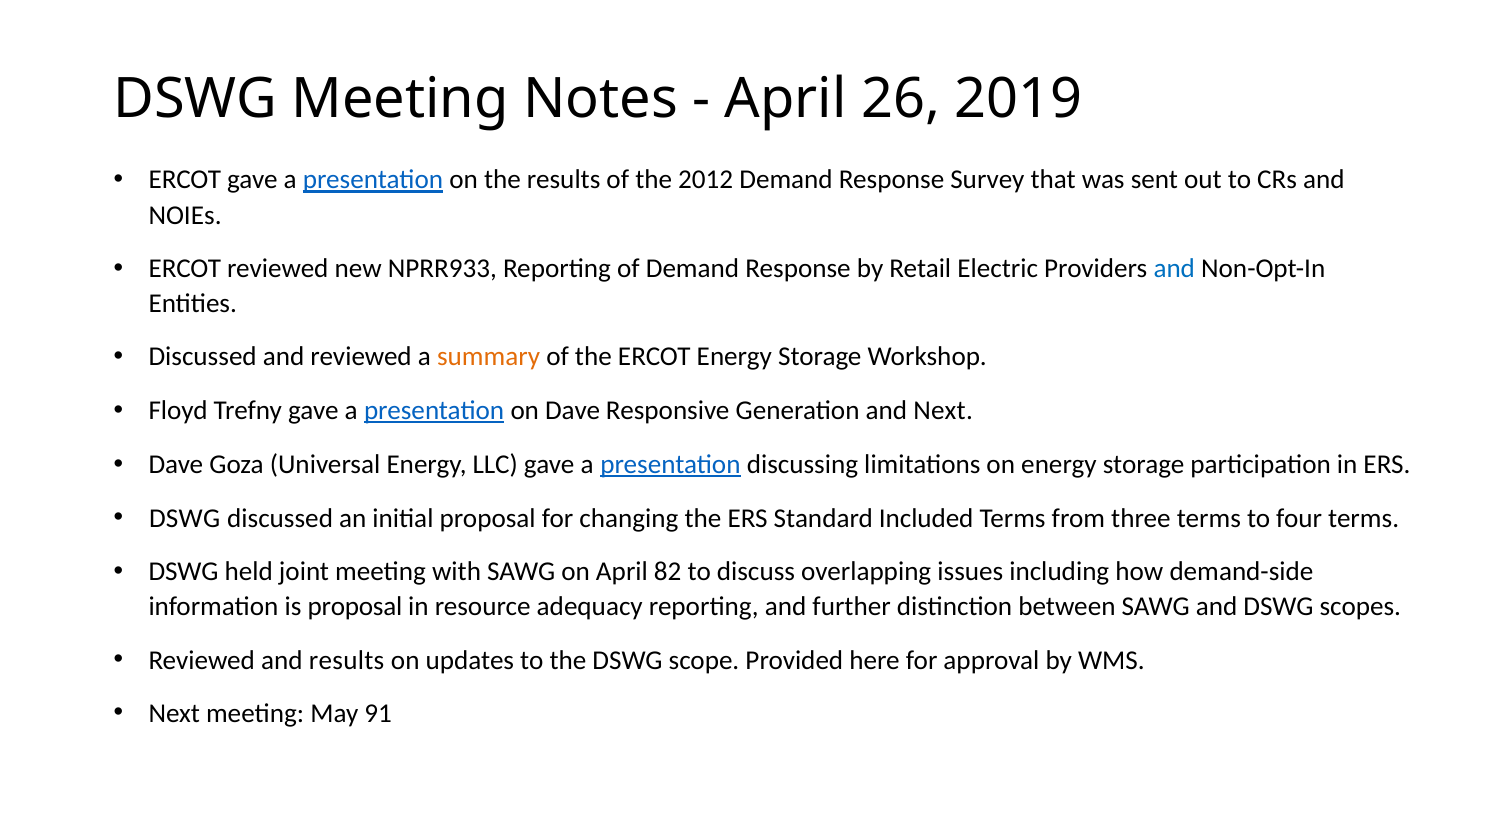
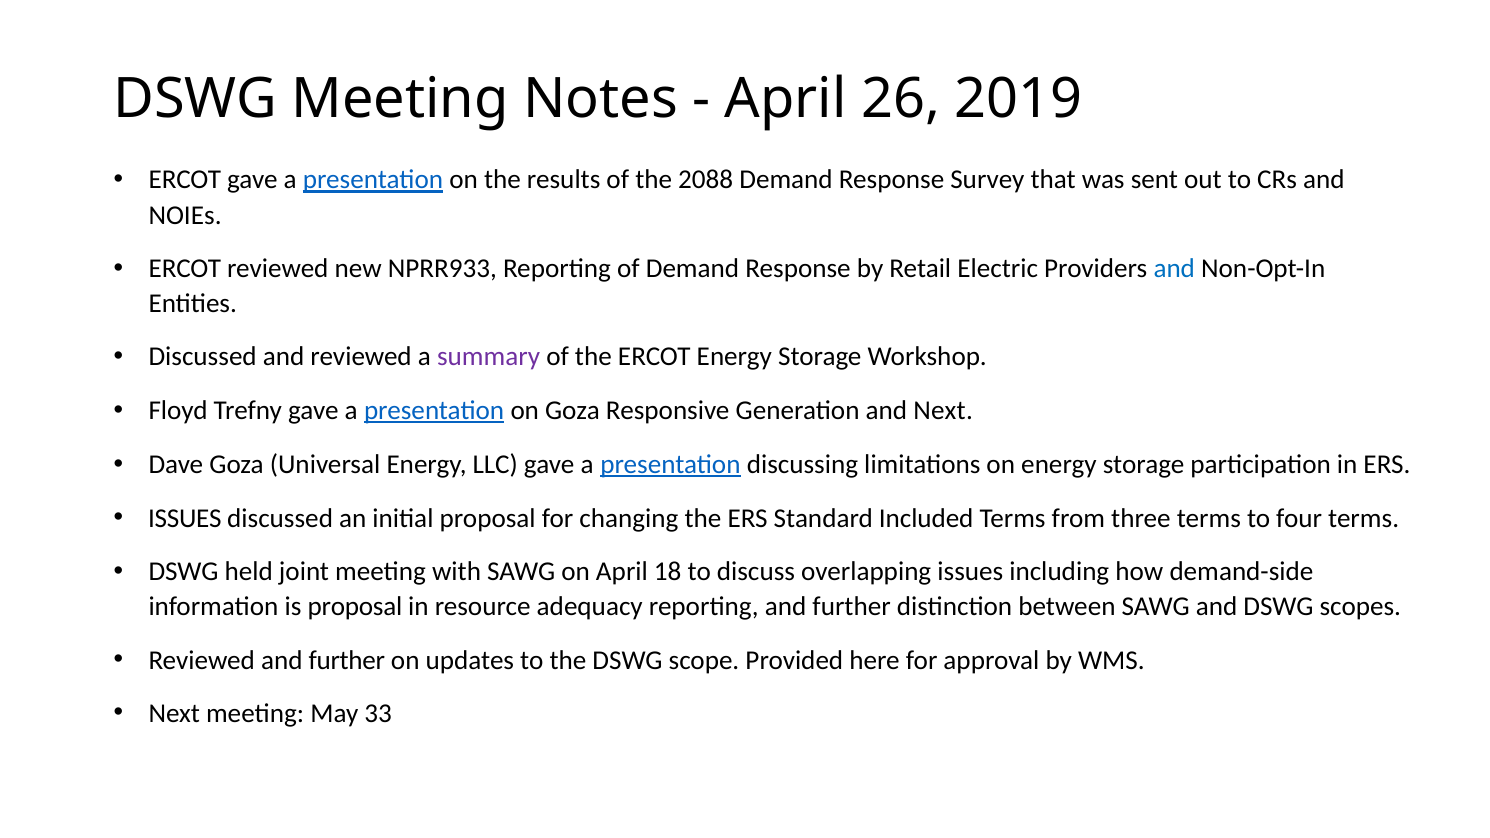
2012: 2012 -> 2088 (706, 180)
summary colour: orange -> purple (489, 357)
on Dave: Dave -> Goza (573, 410)
DSWG: DSWG -> ISSUES (185, 519)
82: 82 -> 18 (668, 572)
Reviewed and results: results -> further (347, 660)
91: 91 -> 33 (378, 714)
